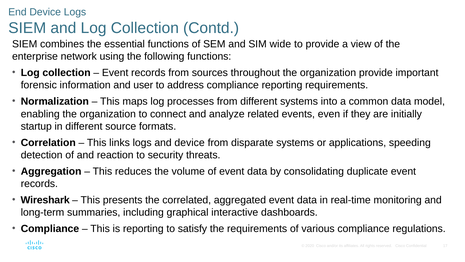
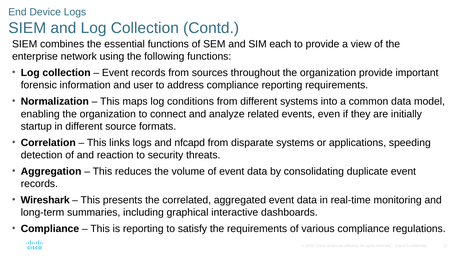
wide: wide -> each (280, 44)
processes: processes -> conditions (191, 101)
and device: device -> nfcapd (190, 142)
